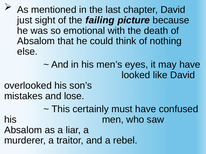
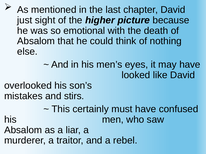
failing: failing -> higher (100, 20)
lose: lose -> stirs (74, 96)
